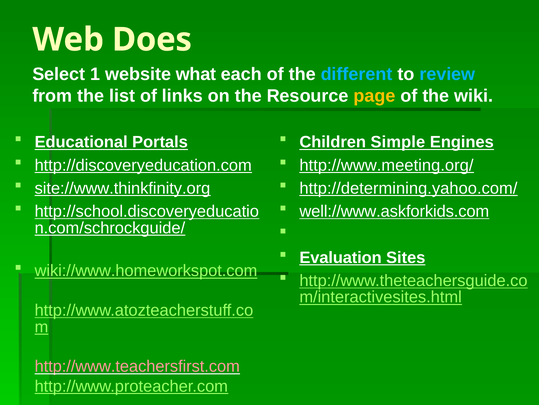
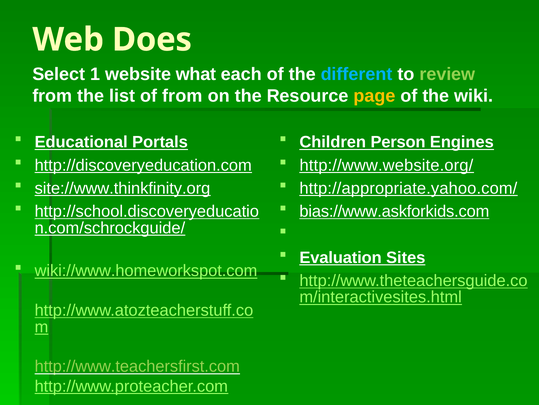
review colour: light blue -> light green (447, 74)
of links: links -> from (182, 96)
Simple: Simple -> Person (398, 142)
http://www.meeting.org/: http://www.meeting.org/ -> http://www.website.org/ (386, 165)
http://determining.yahoo.com/: http://determining.yahoo.com/ -> http://appropriate.yahoo.com/ (408, 188)
well://www.askforkids.com: well://www.askforkids.com -> bias://www.askforkids.com (394, 211)
http://www.teachersfirst.com colour: pink -> light green (137, 366)
